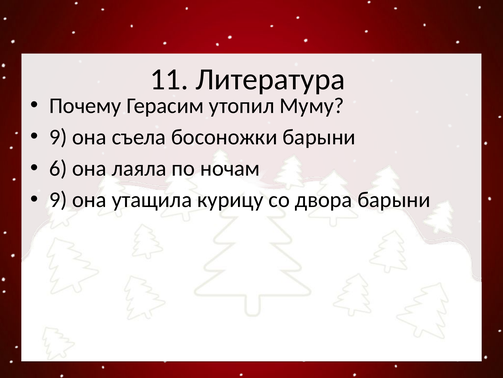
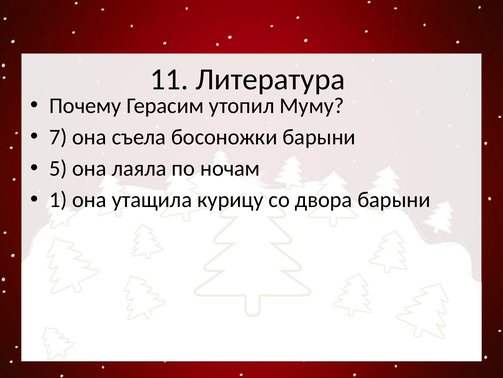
9: 9 -> 7 (58, 137)
6: 6 -> 5 (58, 168)
9: 9 -> 1 (58, 199)
